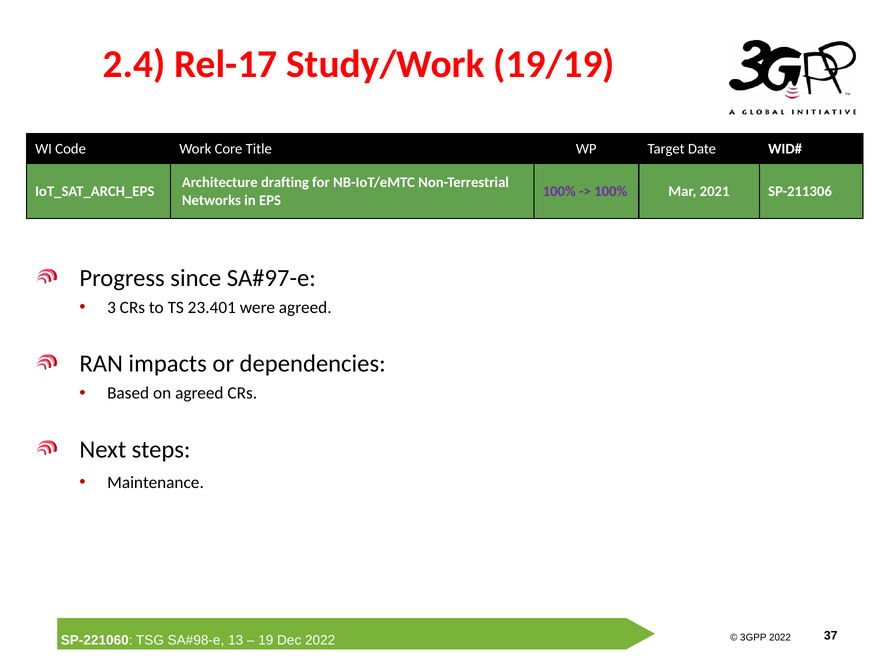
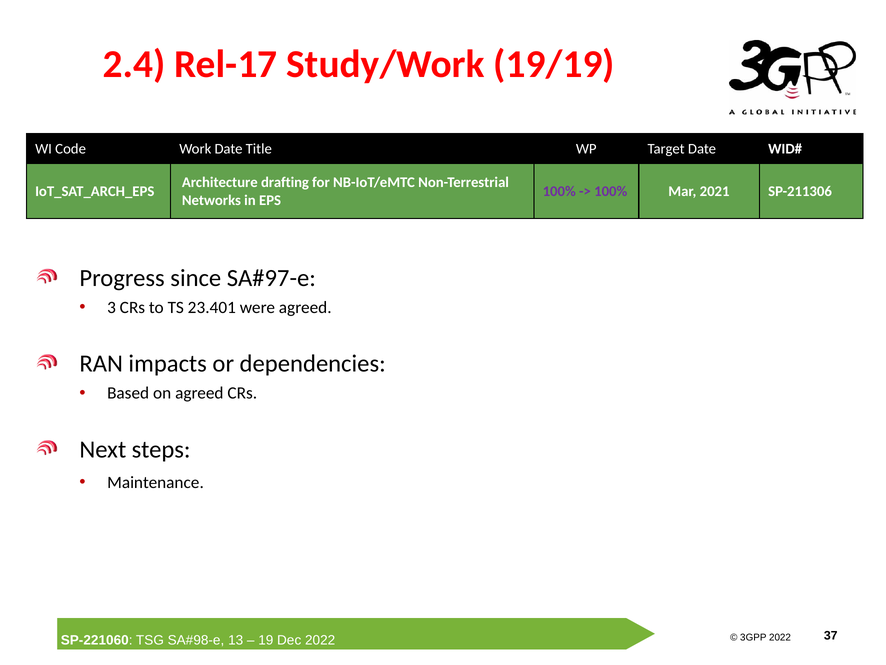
Work Core: Core -> Date (229, 149)
